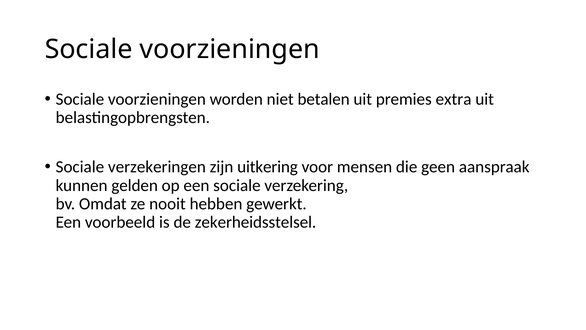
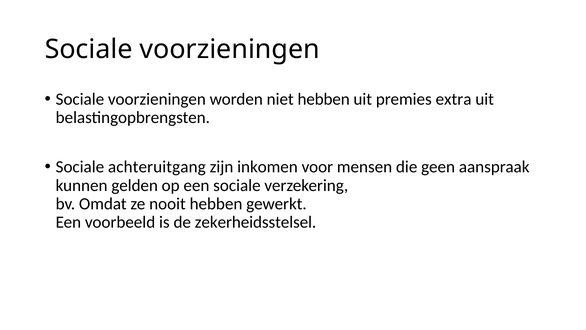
niet betalen: betalen -> hebben (324, 99)
verzekeringen: verzekeringen -> achteruitgang (157, 167)
uitkering: uitkering -> inkomen (267, 167)
